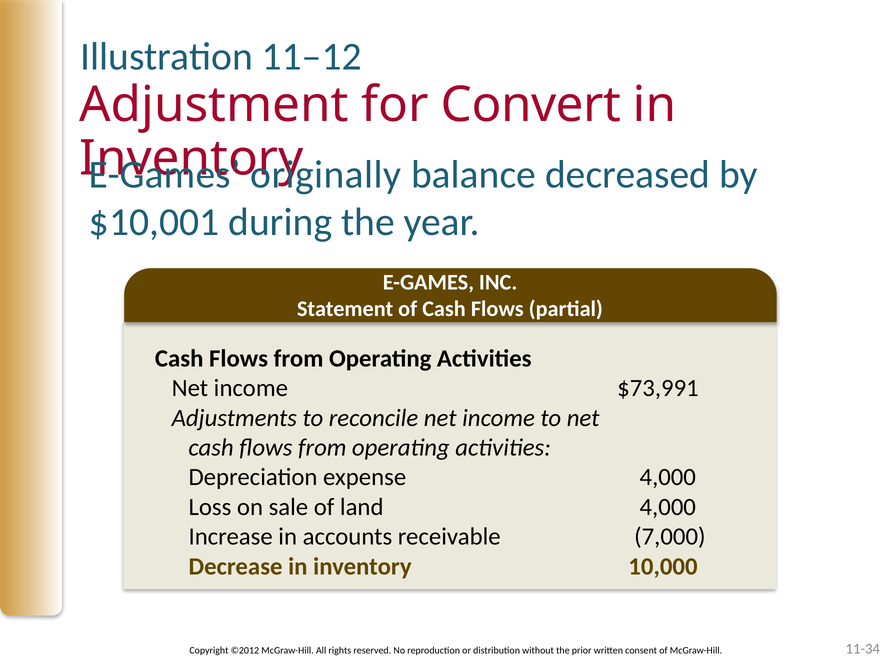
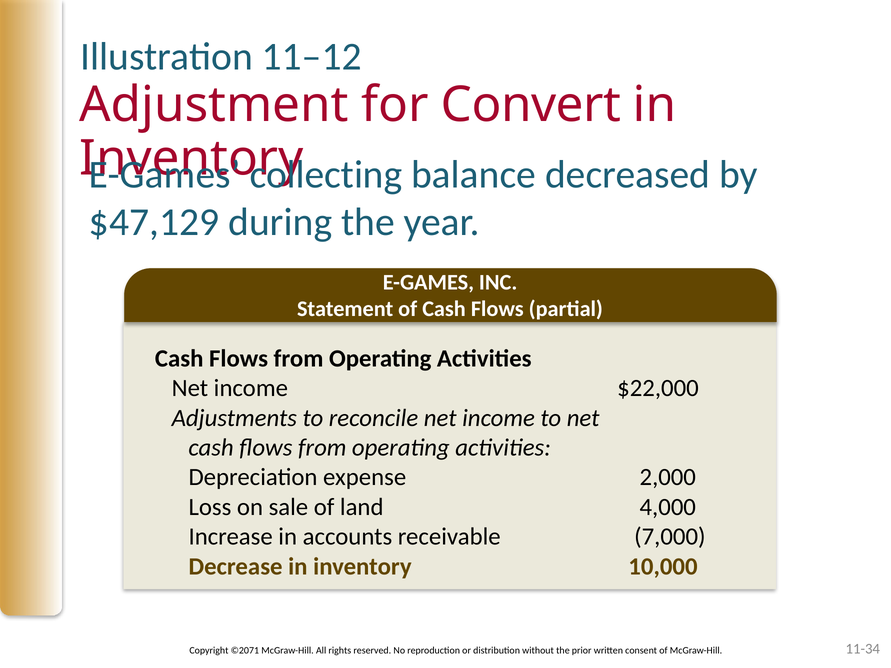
originally: originally -> collecting (326, 175)
$10,001: $10,001 -> $47,129 (154, 222)
$73,991: $73,991 -> $22,000 (658, 388)
expense 4,000: 4,000 -> 2,000 (668, 477)
©2012: ©2012 -> ©2071 (245, 651)
